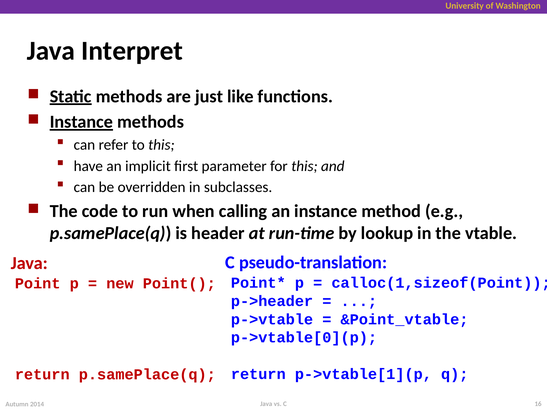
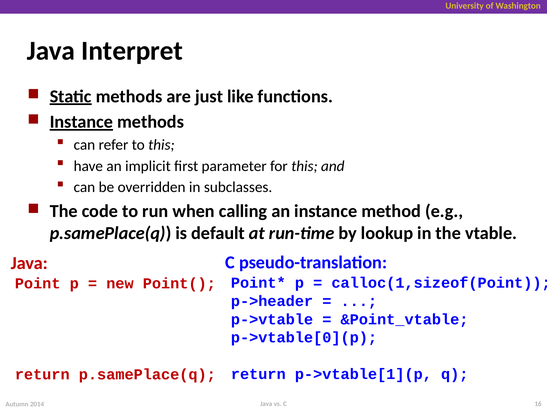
header: header -> default (218, 233)
